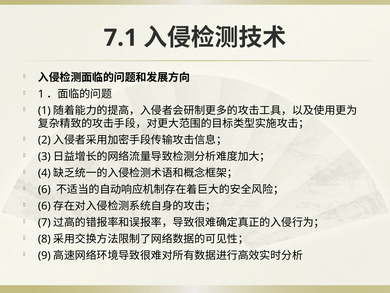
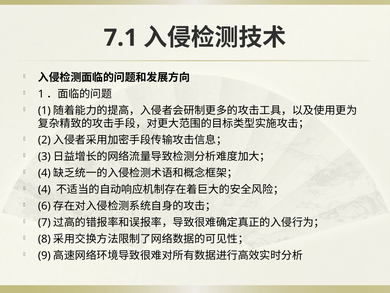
6: 6 -> 4 (44, 189)
